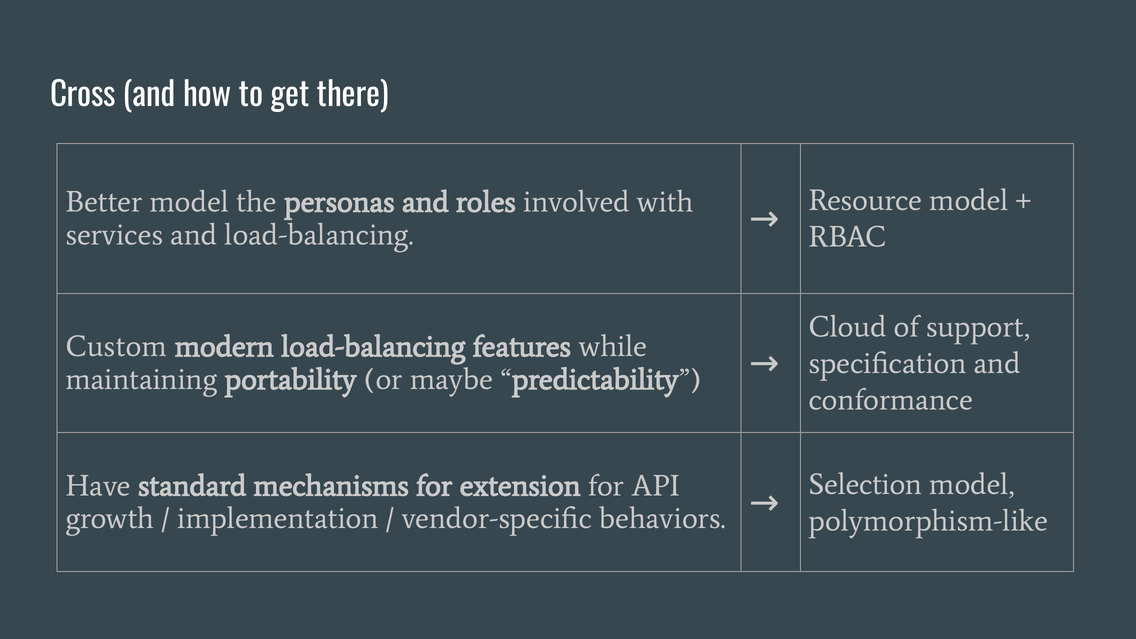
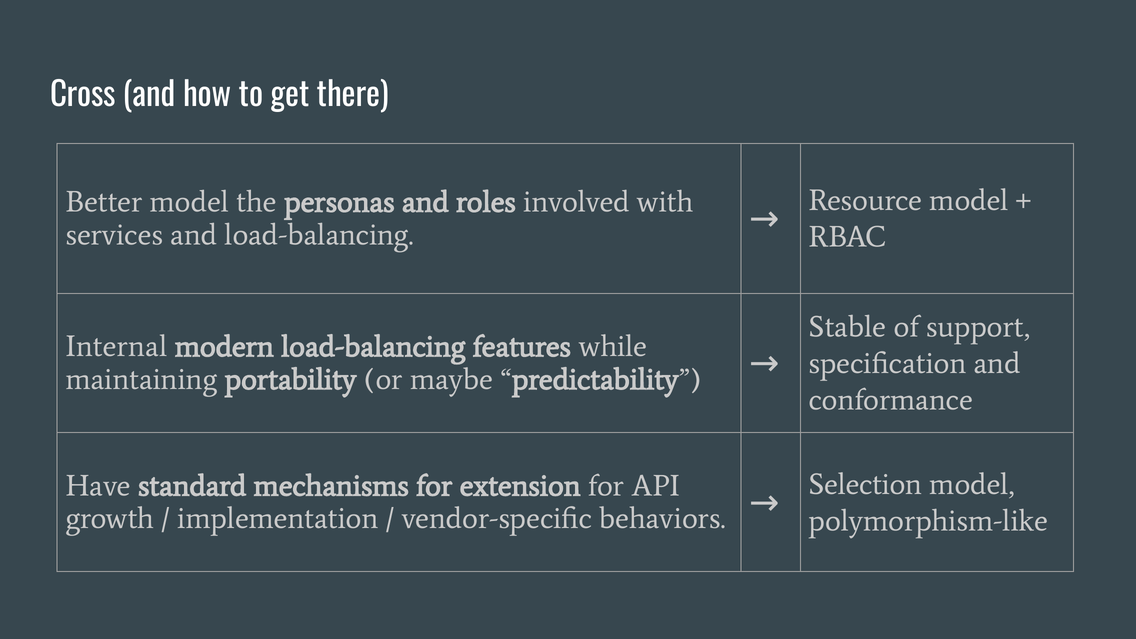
Cloud: Cloud -> Stable (848, 327)
Custom: Custom -> Internal (116, 346)
